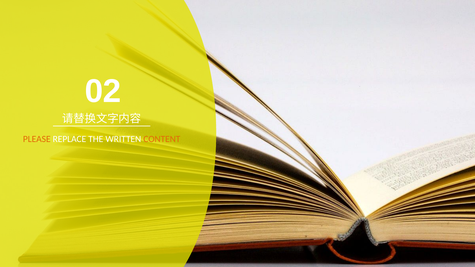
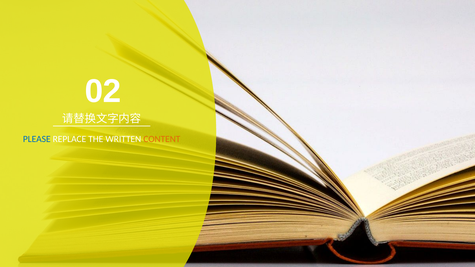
PLEASE colour: orange -> blue (37, 139)
